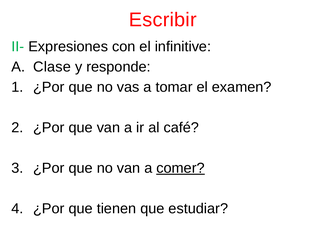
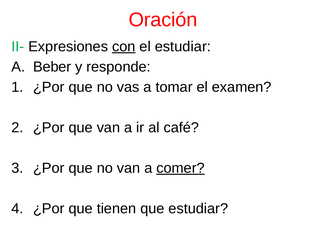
Escribir: Escribir -> Oración (163, 20)
con underline: none -> present (124, 47)
el infinitive: infinitive -> estudiar (183, 47)
Clase: Clase -> Beber (52, 67)
